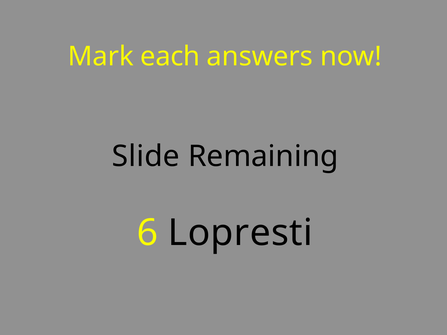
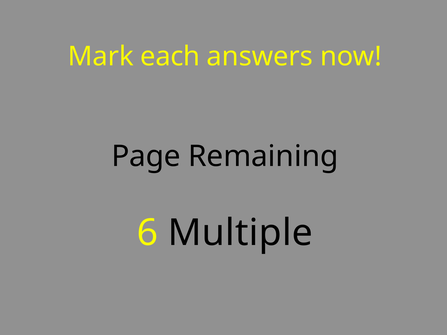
Slide: Slide -> Page (146, 157)
Lopresti: Lopresti -> Multiple (240, 233)
